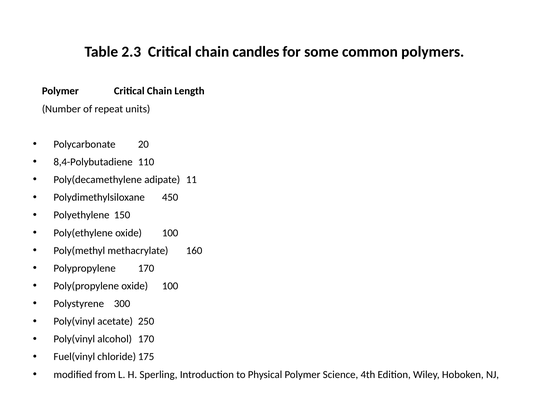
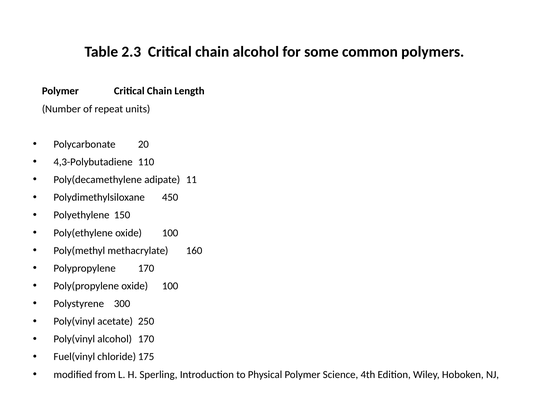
chain candles: candles -> alcohol (256, 52)
8,4-Polybutadiene: 8,4-Polybutadiene -> 4,3-Polybutadiene (93, 162)
